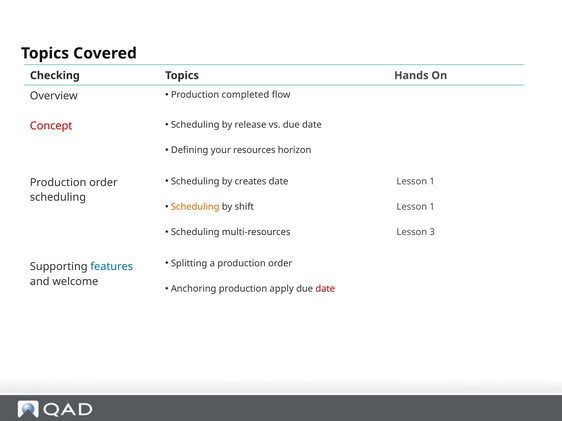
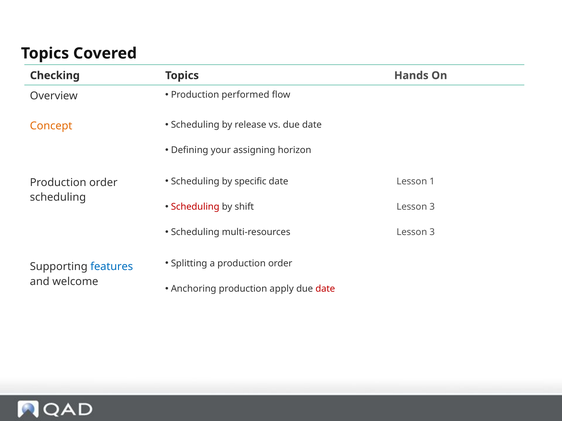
completed: completed -> performed (245, 95)
Concept colour: red -> orange (51, 126)
resources: resources -> assigning (254, 150)
creates: creates -> specific (250, 182)
Scheduling colour: orange -> red (195, 207)
1: 1 -> 3 (432, 207)
